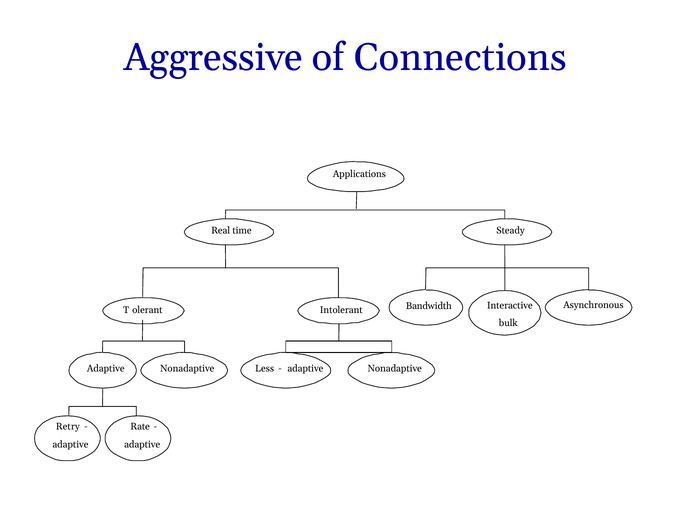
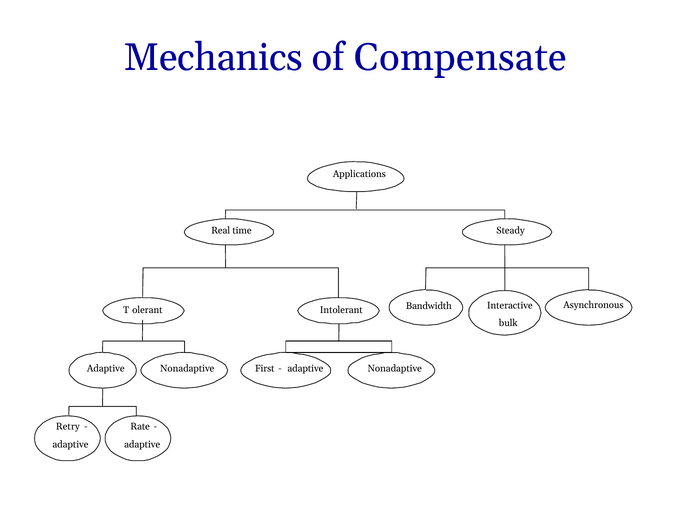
Aggressive: Aggressive -> Mechanics (213, 58)
Connections: Connections -> Compensate (460, 58)
Less: Less -> First (265, 368)
